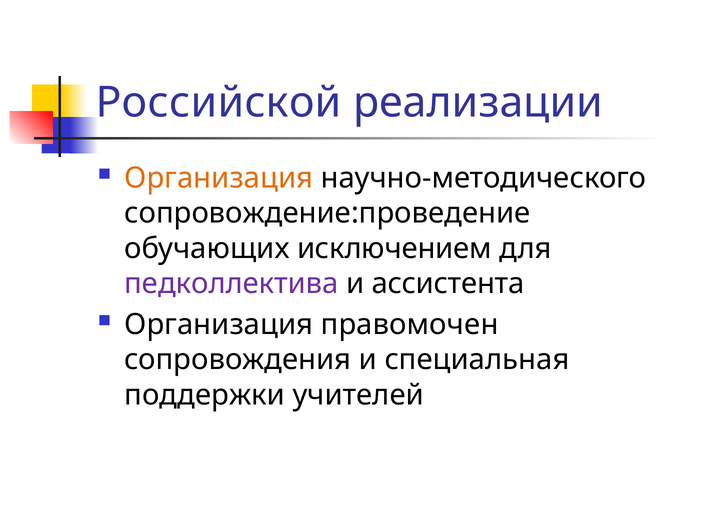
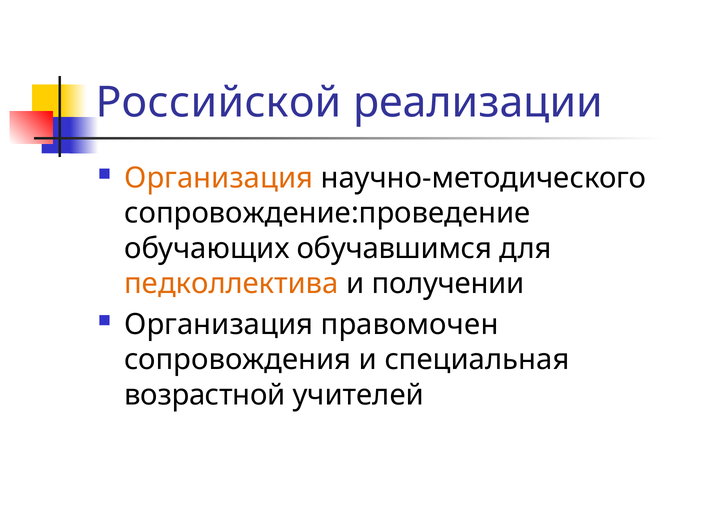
исключением: исключением -> обучавшимся (394, 249)
педколлектива colour: purple -> orange (231, 284)
ассистента: ассистента -> получении (448, 284)
поддержки: поддержки -> возрастной (205, 395)
